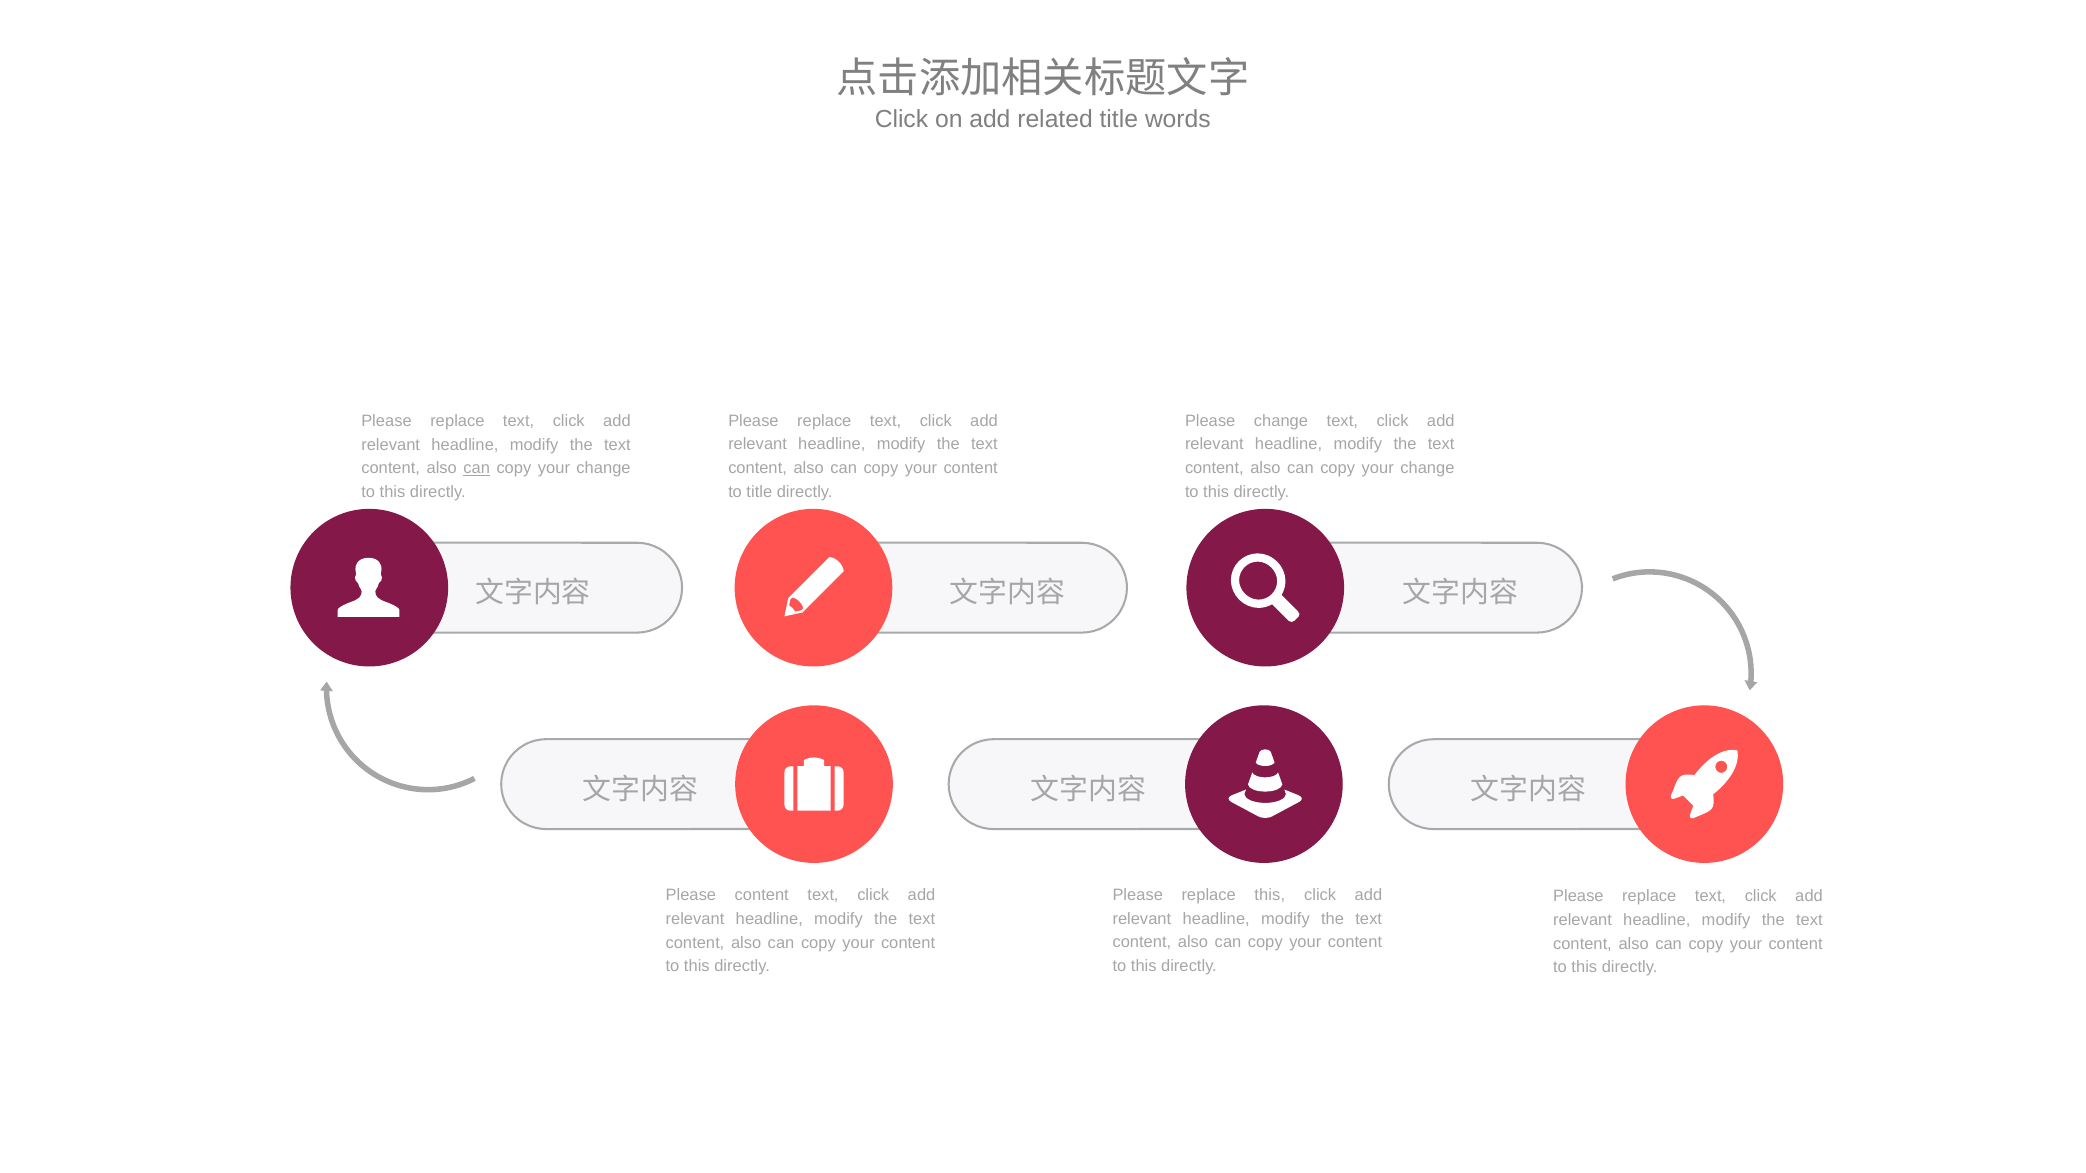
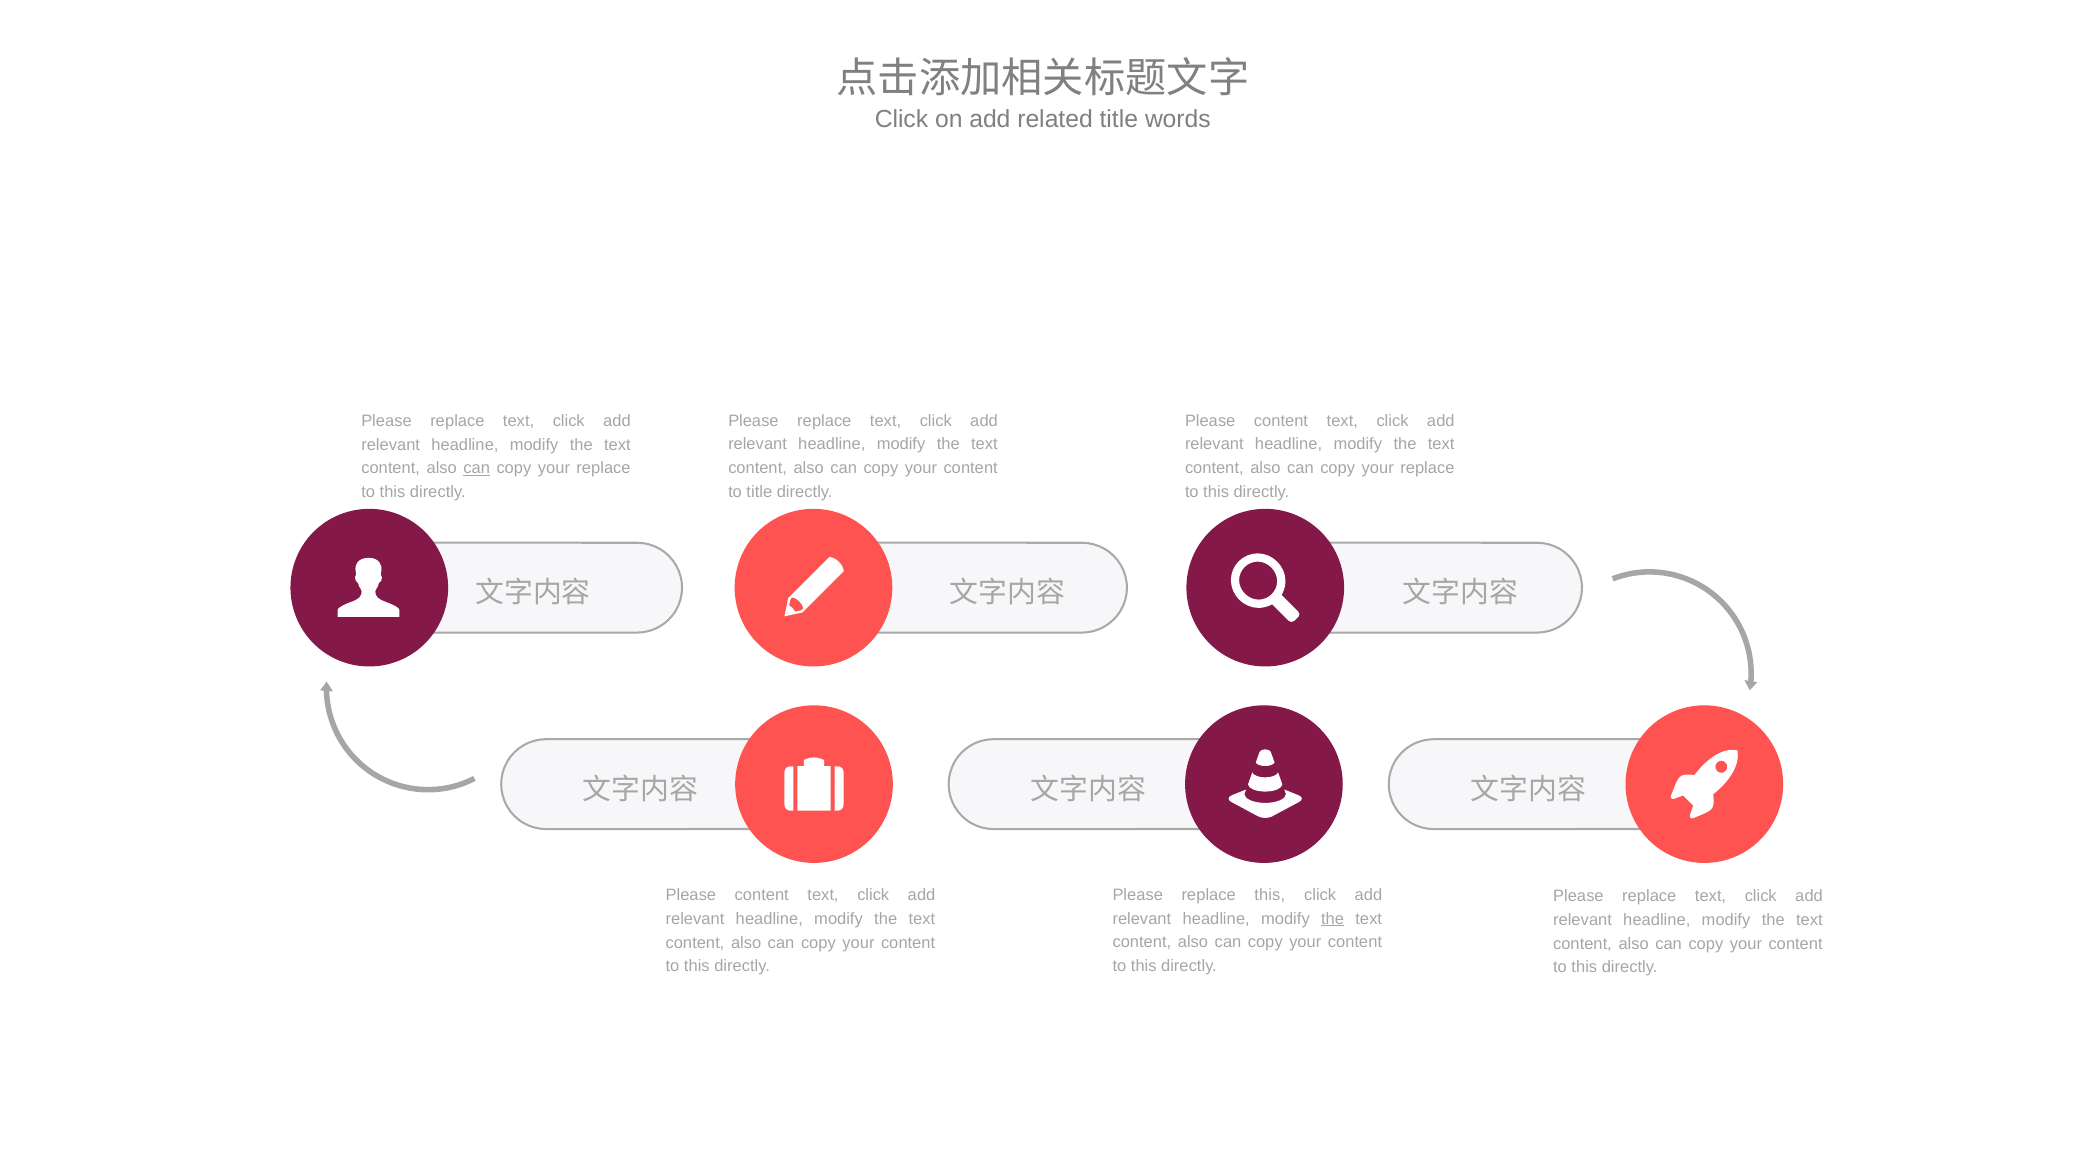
change: change -> content (1281, 421)
change: change -> replace (1427, 468)
change: change -> replace (604, 468)
the underline: none -> present (1333, 919)
